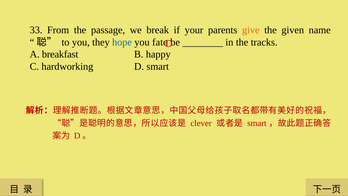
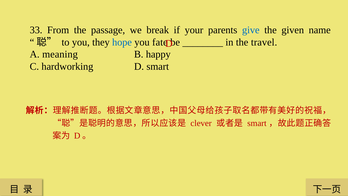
give colour: orange -> blue (251, 30)
tracks: tracks -> travel (264, 42)
breakfast: breakfast -> meaning (60, 54)
